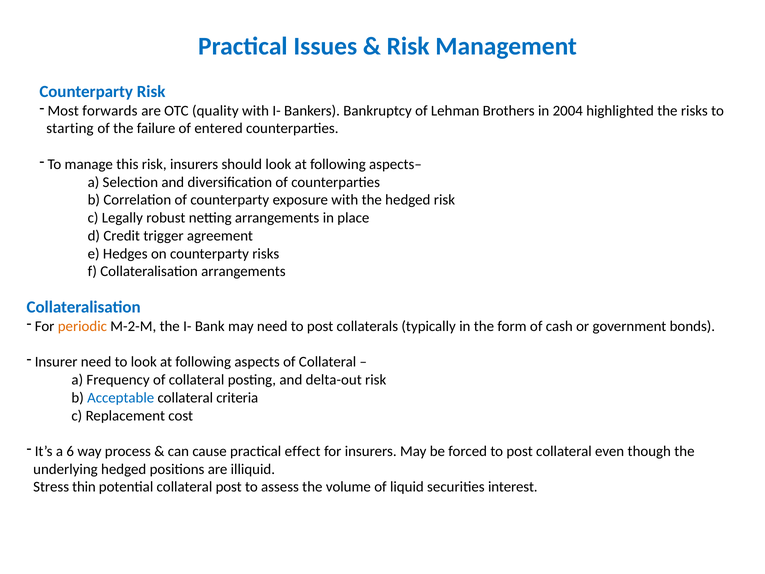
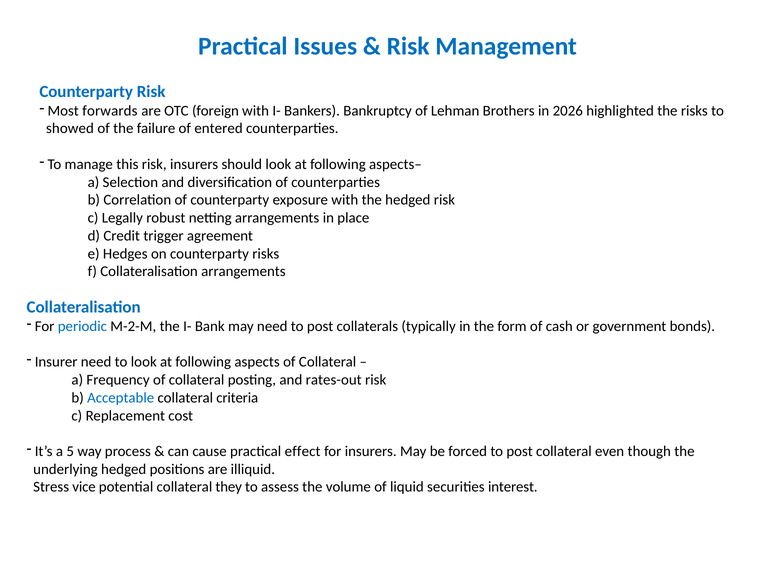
quality: quality -> foreign (215, 111)
2004: 2004 -> 2026 (568, 111)
starting: starting -> showed (70, 128)
periodic colour: orange -> blue (82, 326)
delta-out: delta-out -> rates-out (334, 380)
6: 6 -> 5 (70, 451)
thin: thin -> vice (84, 487)
collateral post: post -> they (229, 487)
